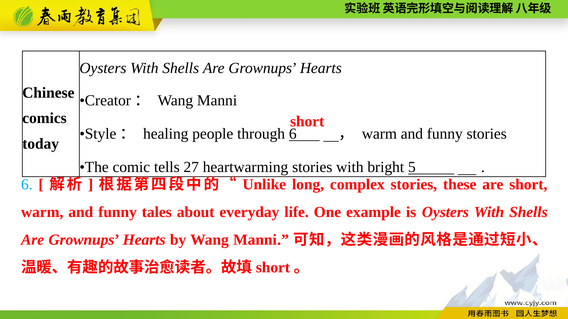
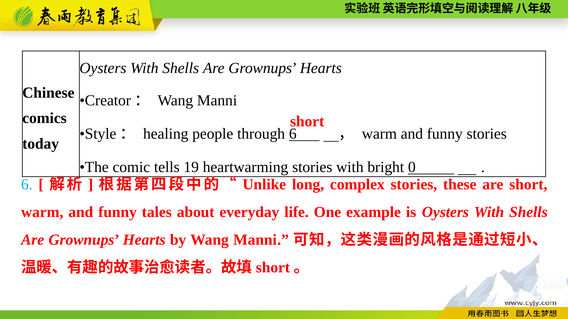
27: 27 -> 19 (191, 168)
5: 5 -> 0 (412, 168)
